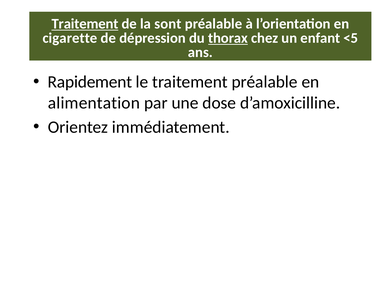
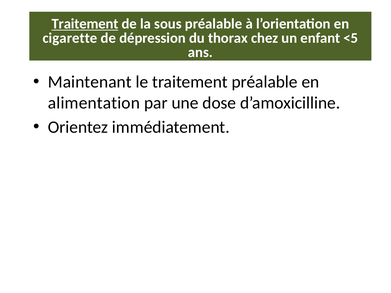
sont: sont -> sous (168, 24)
thorax underline: present -> none (228, 38)
Rapidement: Rapidement -> Maintenant (90, 82)
